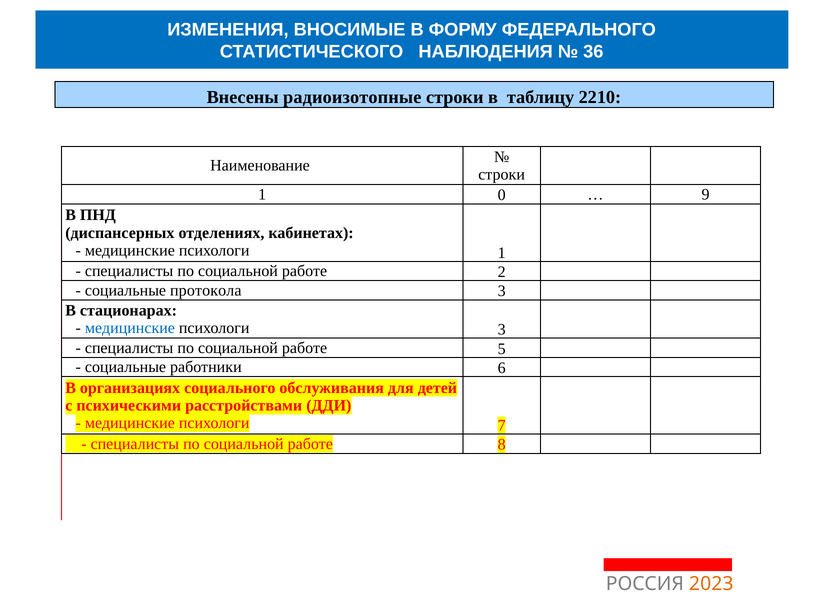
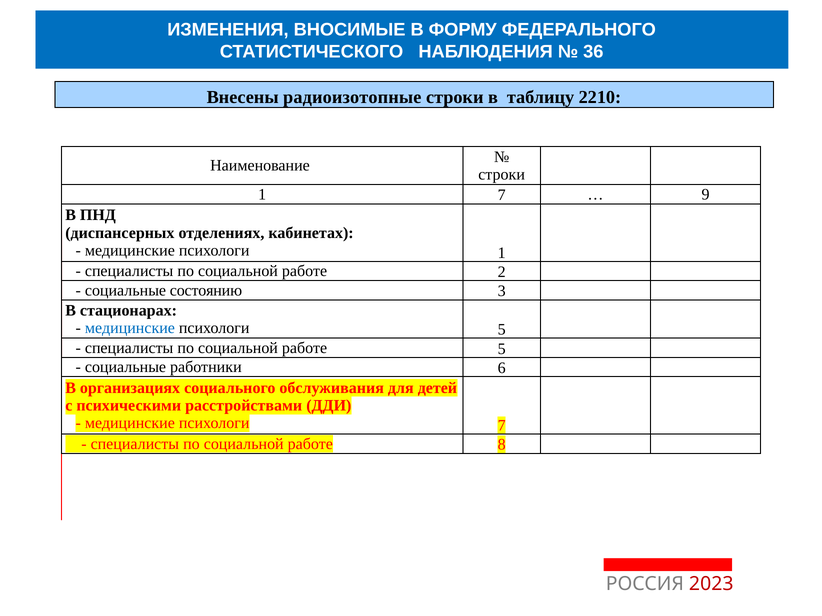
1 0: 0 -> 7 (502, 195)
протокола: протокола -> состоянию (206, 291)
психологи 3: 3 -> 5 (502, 330)
2023 colour: orange -> red (711, 584)
